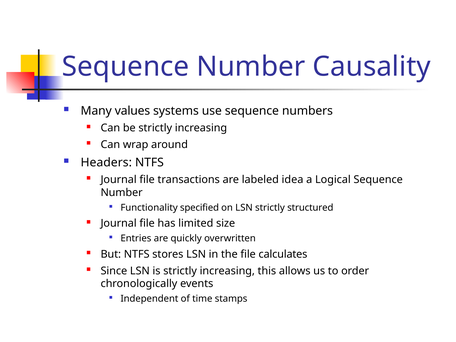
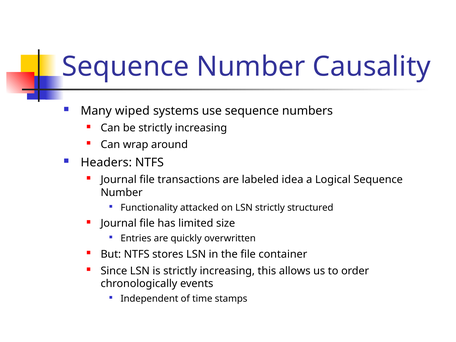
values: values -> wiped (132, 111)
specified: specified -> attacked (199, 208)
calculates: calculates -> container (283, 254)
